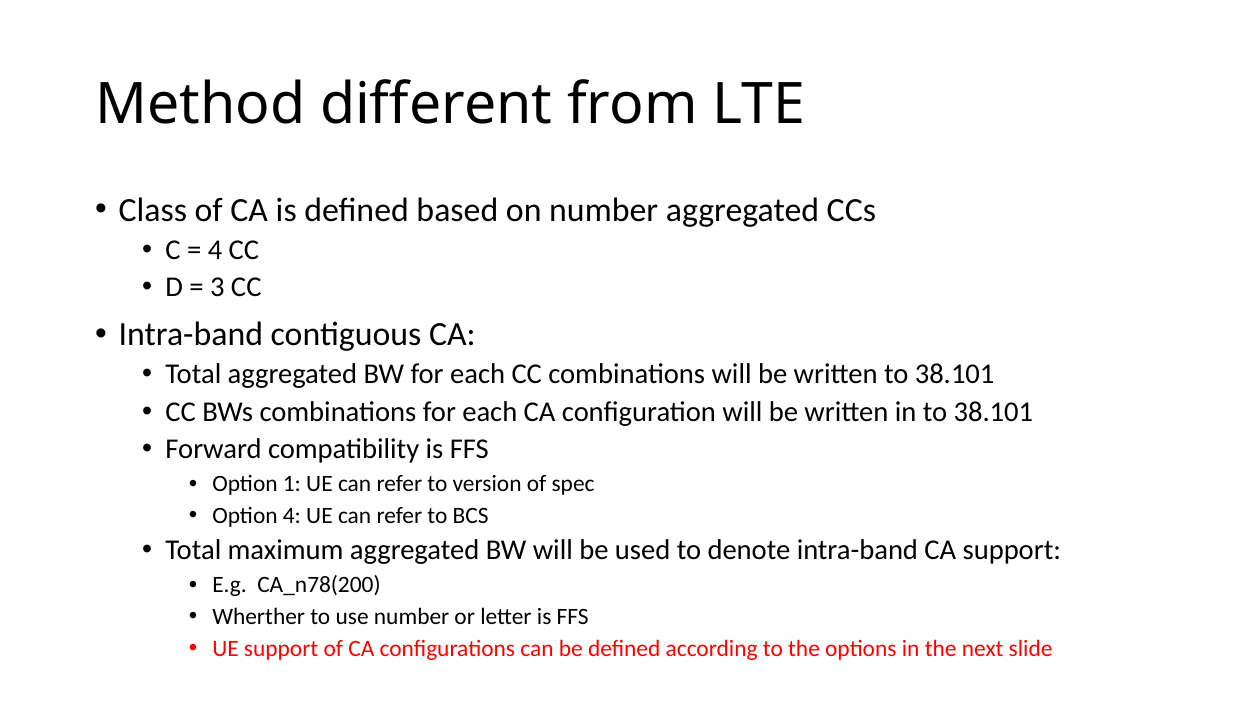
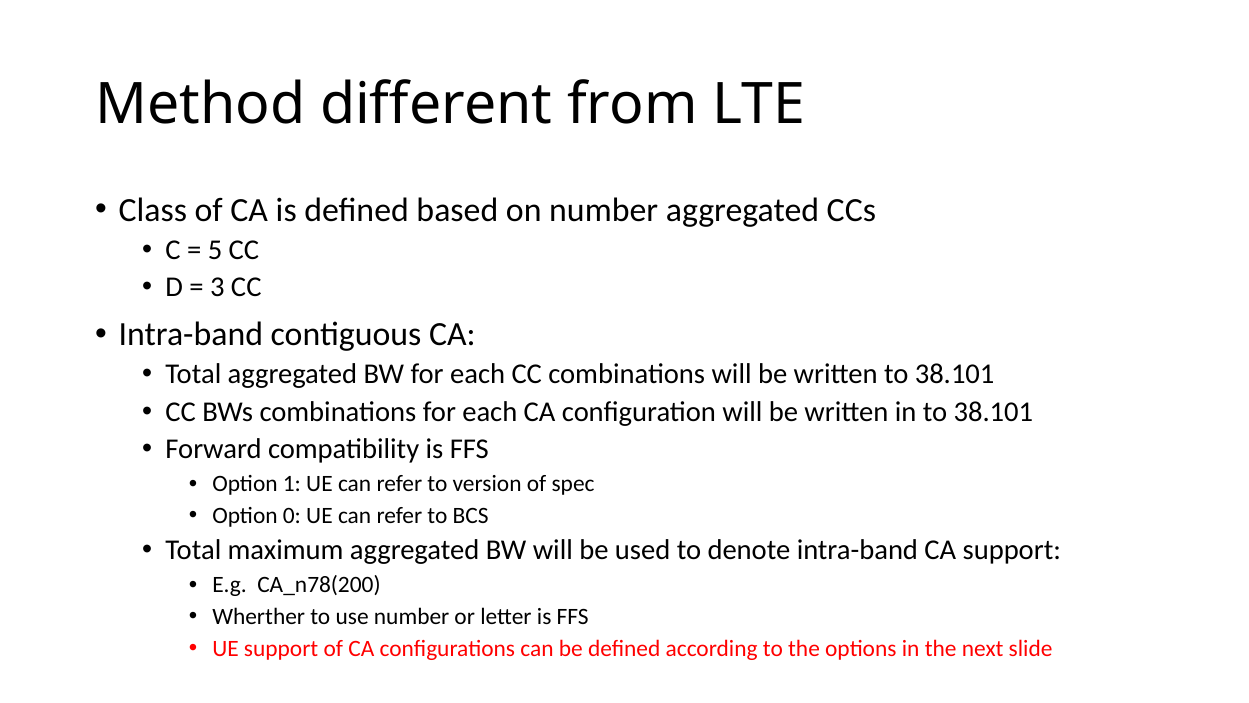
4: 4 -> 5 (215, 250)
Option 4: 4 -> 0 (292, 516)
